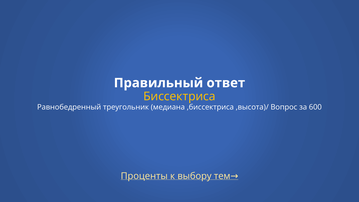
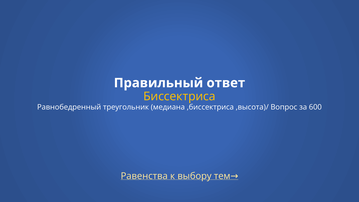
Проценты: Проценты -> Равенства (144, 176)
